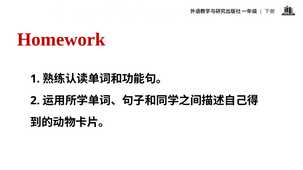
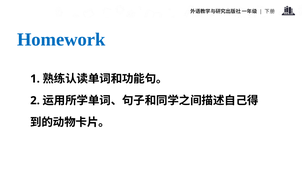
Homework colour: red -> blue (61, 40)
